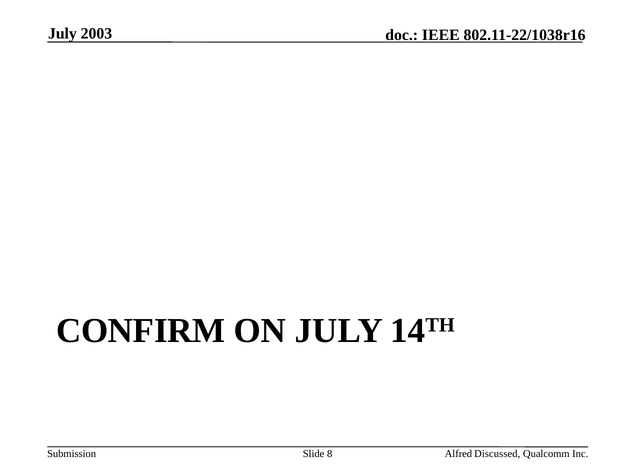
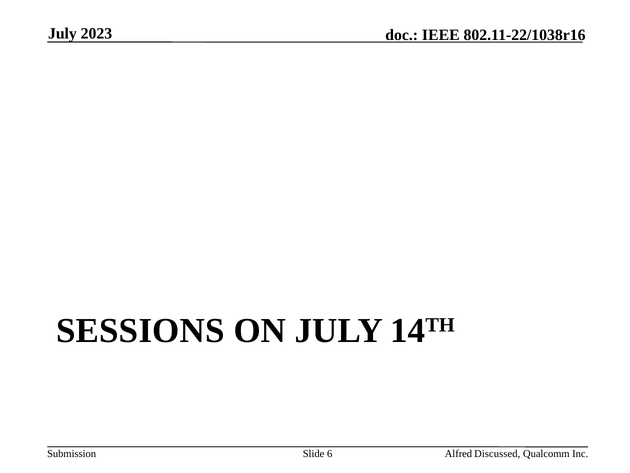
2003: 2003 -> 2023 (96, 33)
CONFIRM: CONFIRM -> SESSIONS (140, 330)
8: 8 -> 6 (330, 453)
